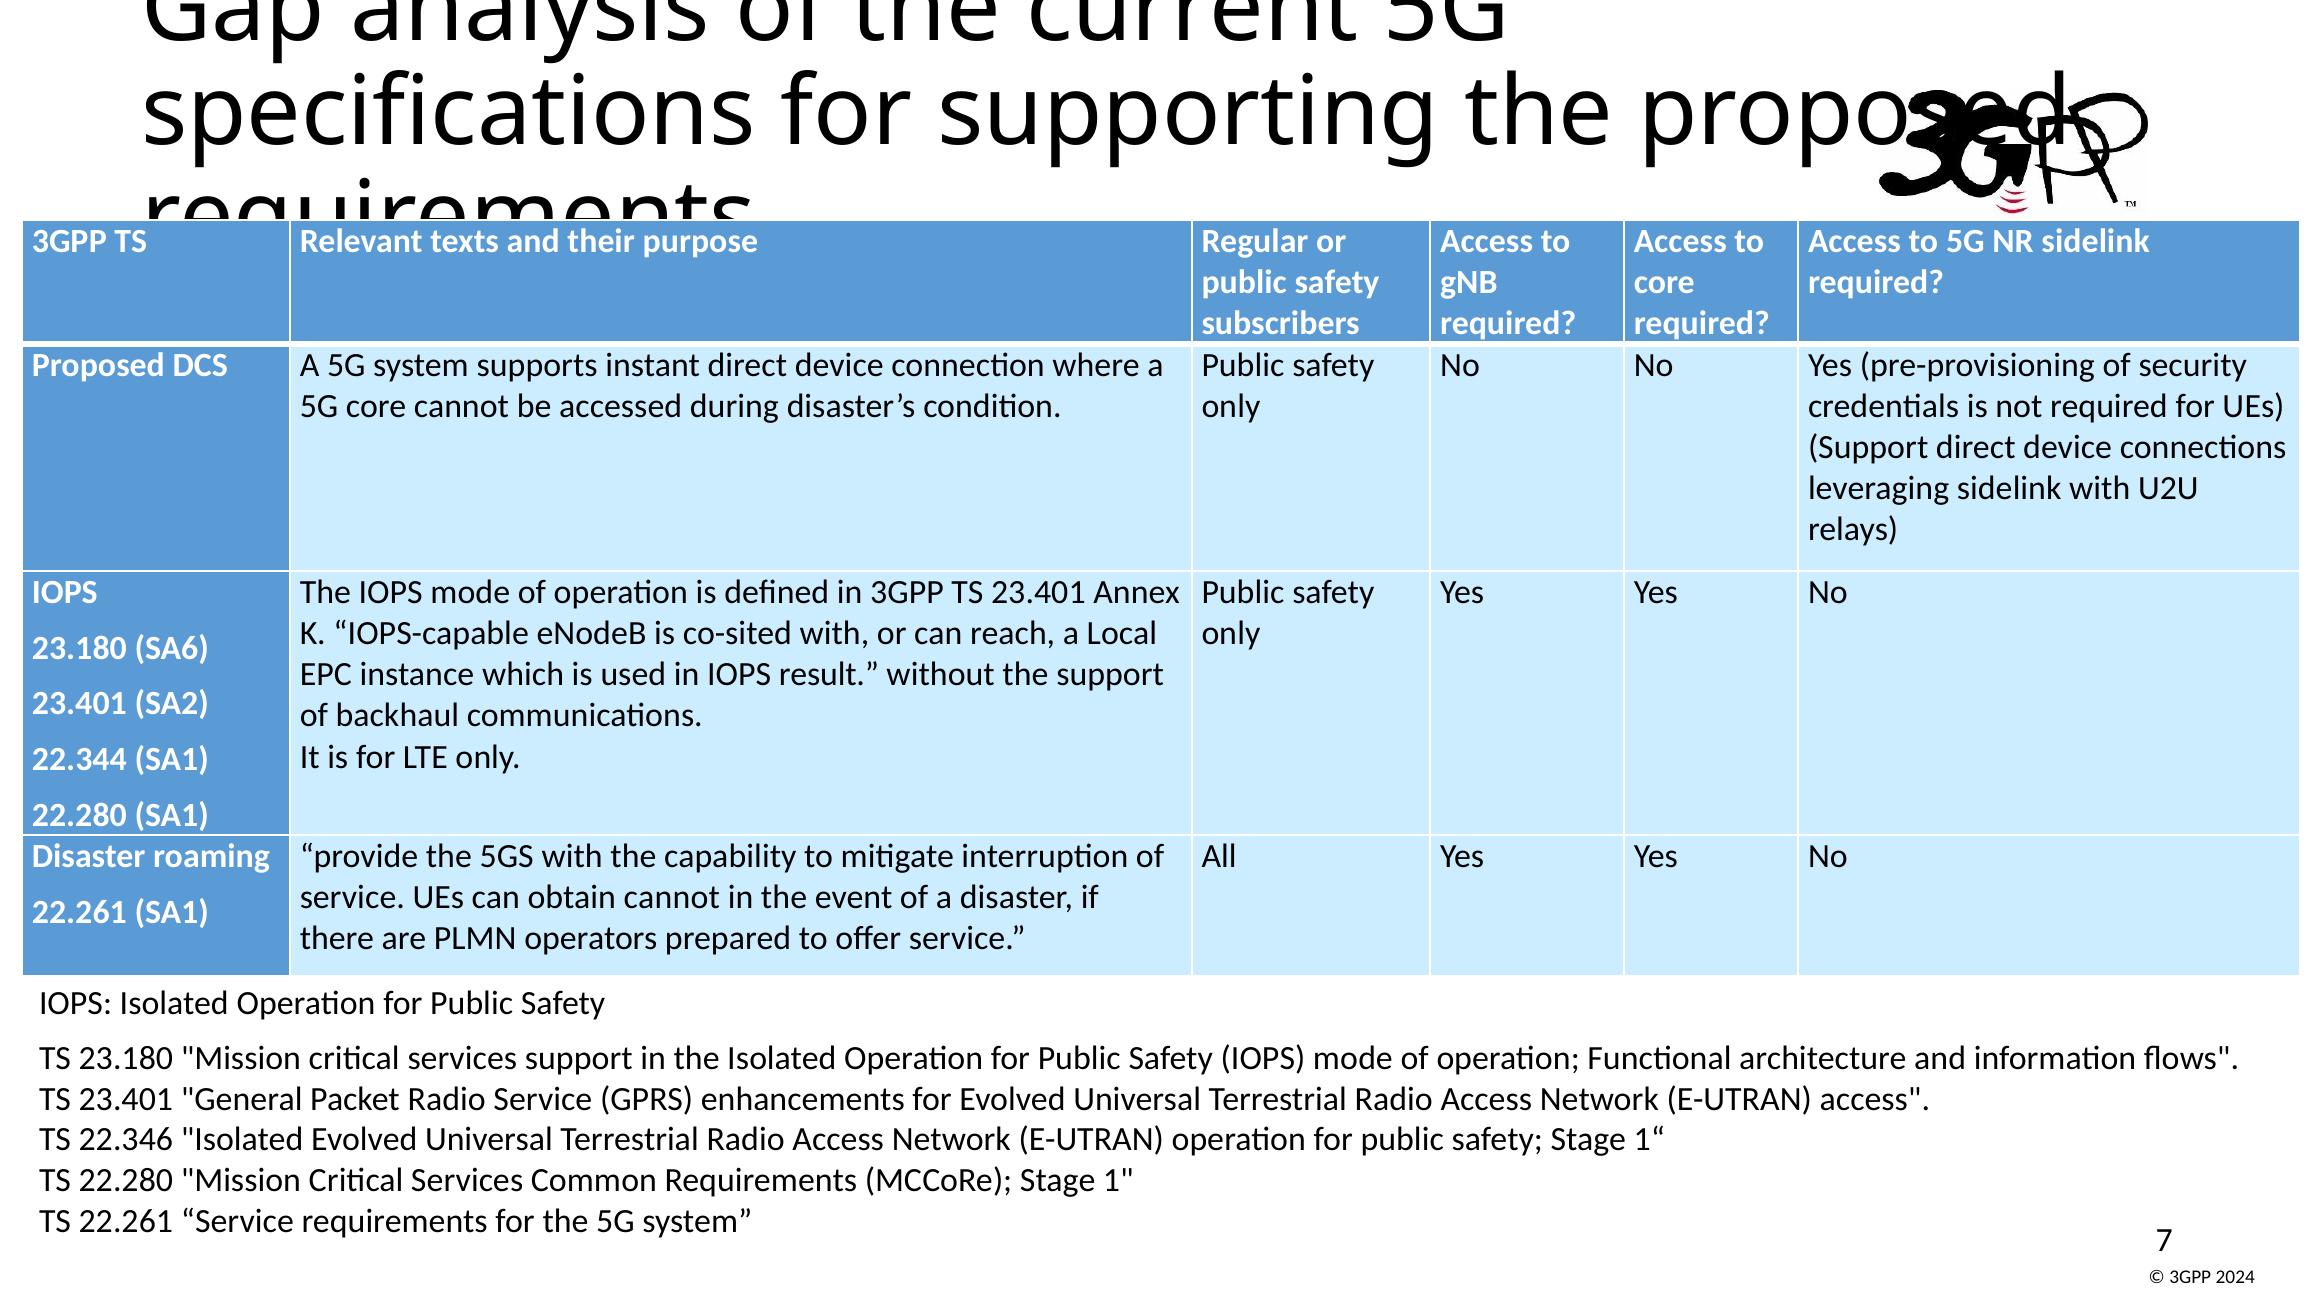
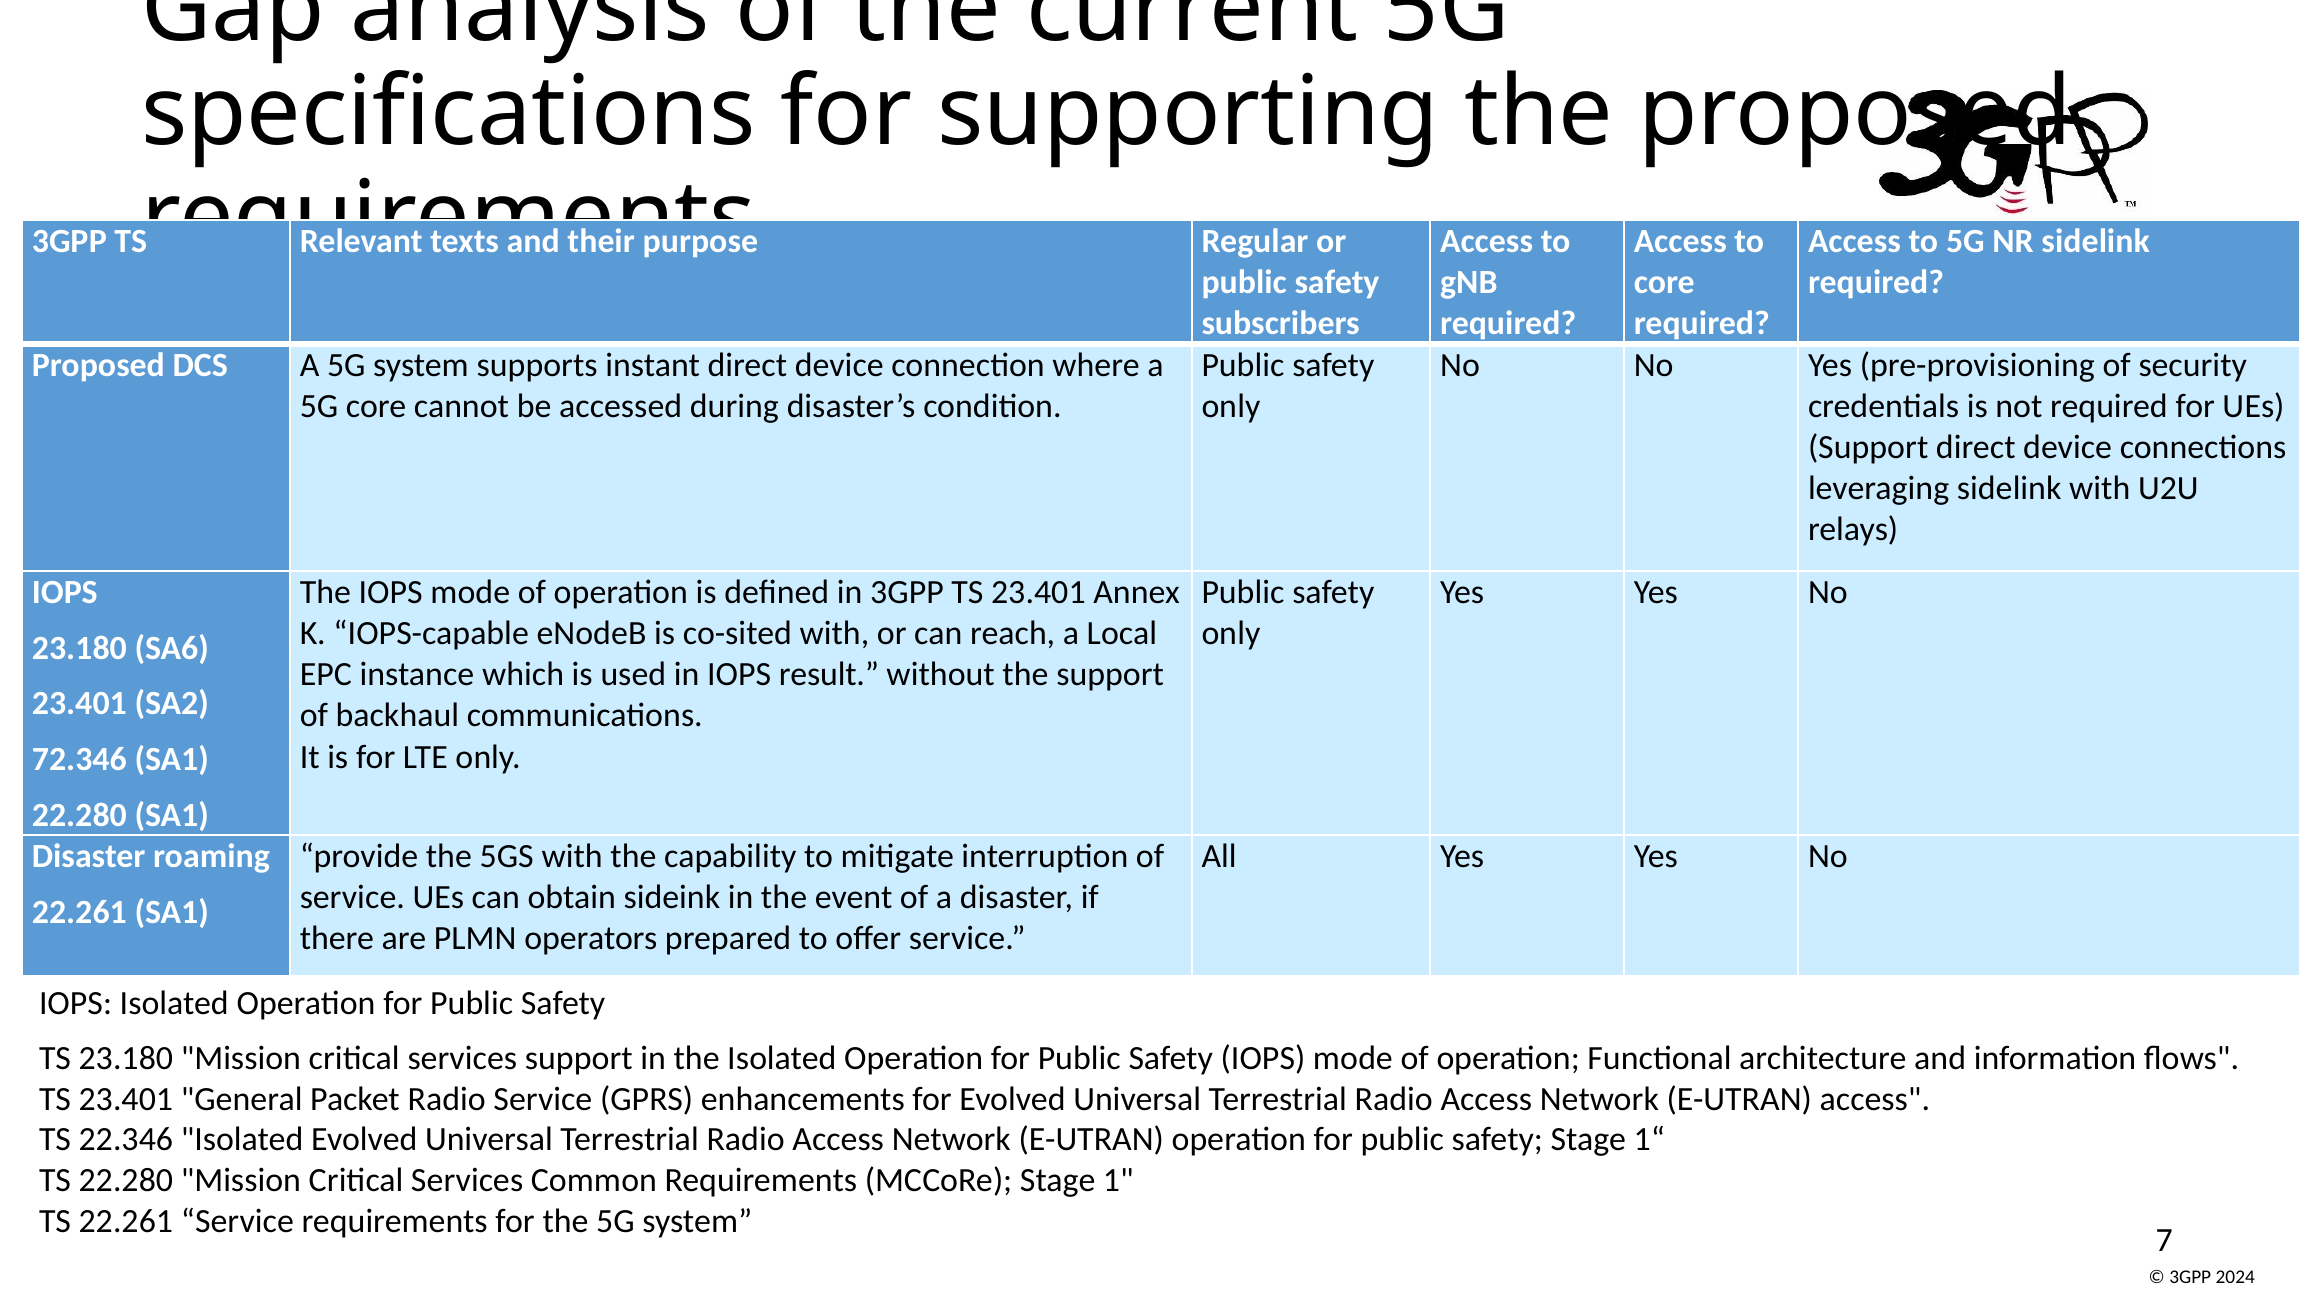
22.344: 22.344 -> 72.346 (79, 759)
obtain cannot: cannot -> sideink (672, 898)
